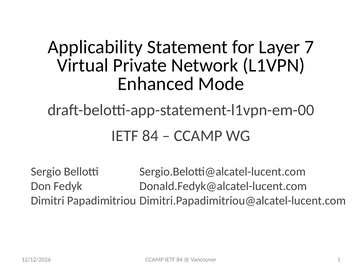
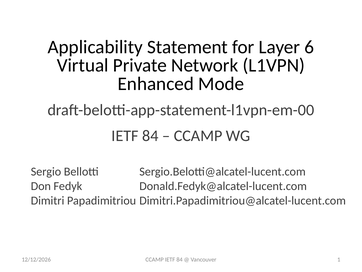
7: 7 -> 6 (309, 47)
